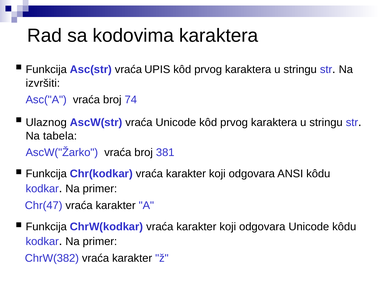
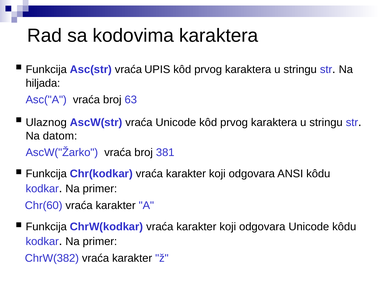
izvršiti: izvršiti -> hiljada (43, 83)
74: 74 -> 63 (131, 100)
tabela: tabela -> datom (60, 136)
Chr(47: Chr(47 -> Chr(60 (44, 205)
